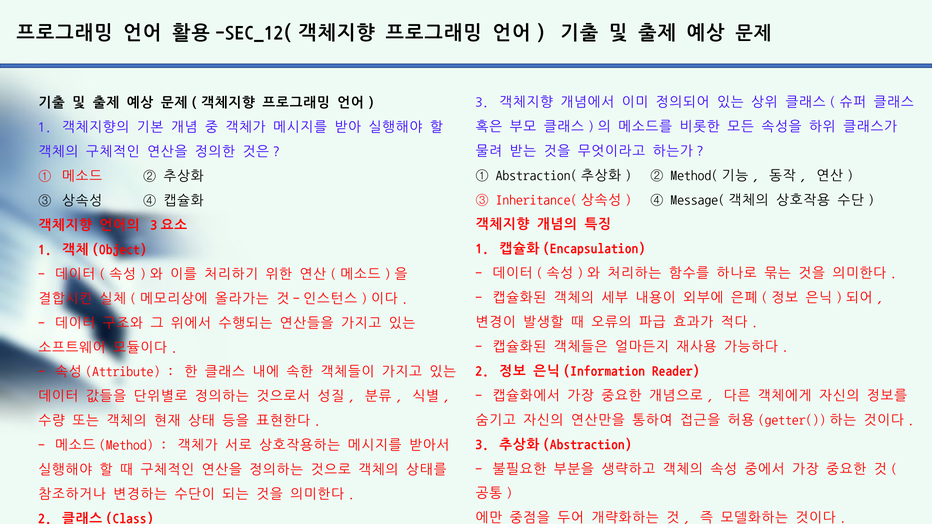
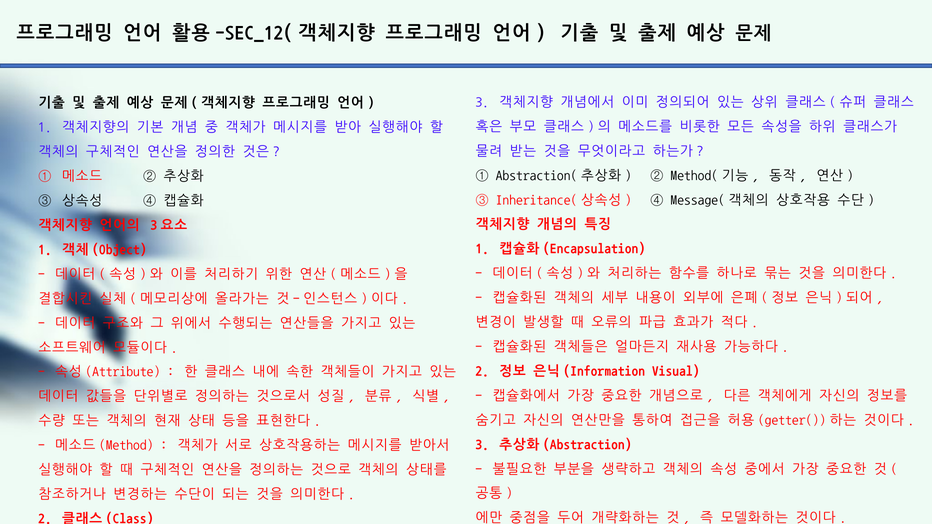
Reader: Reader -> Visual (676, 371)
